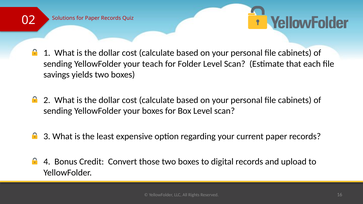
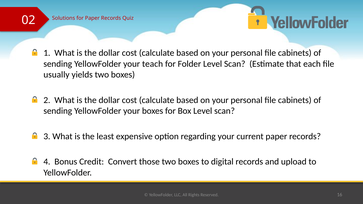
savings: savings -> usually (56, 75)
